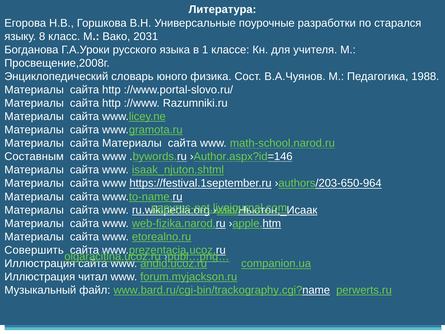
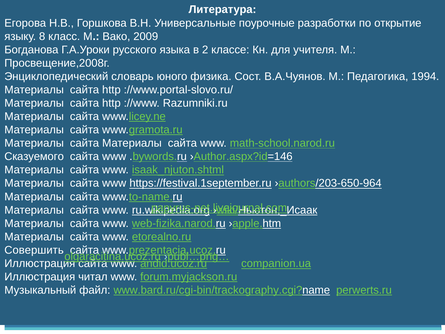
старался: старался -> открытие (398, 23)
2031: 2031 -> 2009 (146, 36)
1: 1 -> 2 (205, 50)
1988: 1988 -> 1994 (425, 76)
Составным: Составным -> Сказуемого (34, 156)
